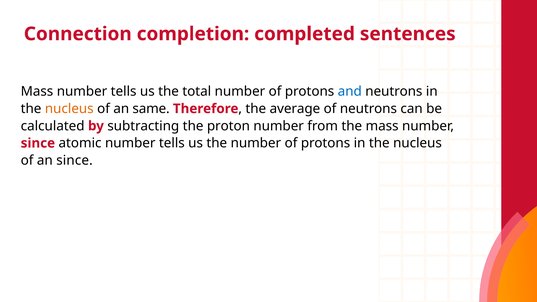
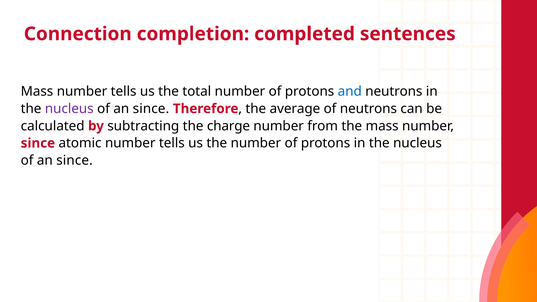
nucleus colour: orange -> purple (69, 109)
same: same -> since (151, 109)
proton: proton -> charge (228, 126)
